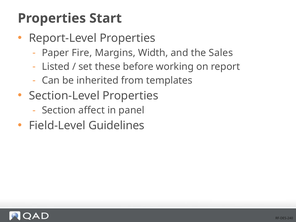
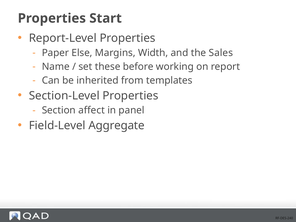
Fire: Fire -> Else (82, 53)
Listed: Listed -> Name (56, 67)
Guidelines: Guidelines -> Aggregate (116, 126)
